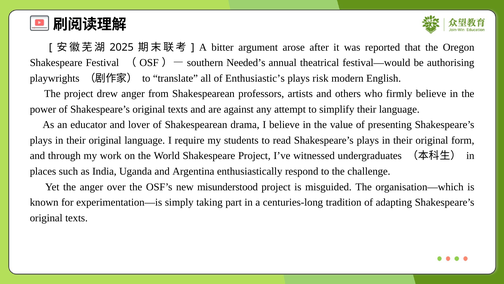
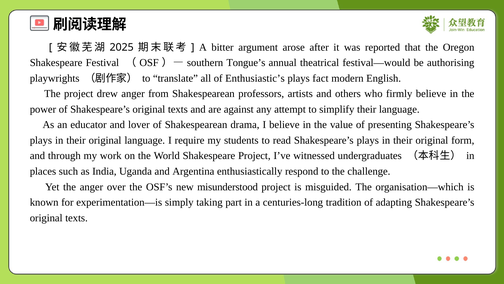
Needed’s: Needed’s -> Tongue’s (246, 63)
risk: risk -> fact (321, 78)
